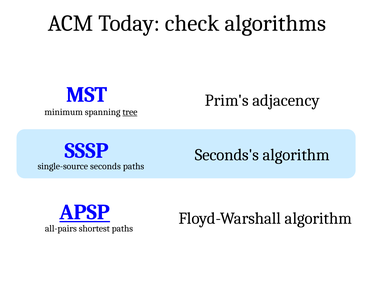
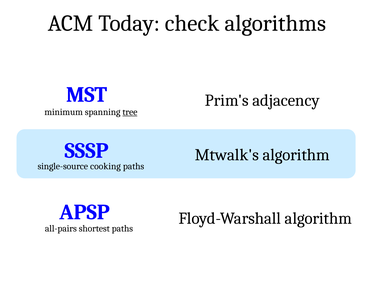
Seconds's: Seconds's -> Mtwalk's (227, 155)
seconds: seconds -> cooking (105, 167)
APSP underline: present -> none (85, 212)
